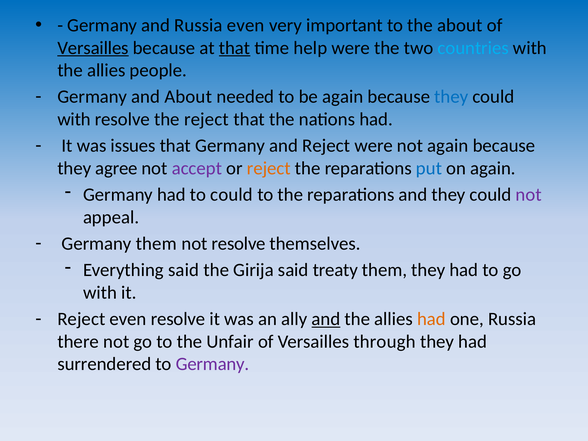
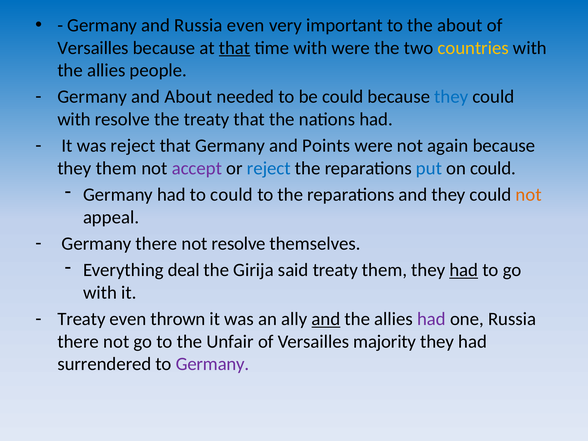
Versailles underline: present -> none (93, 48)
time help: help -> with (310, 48)
countries colour: light blue -> yellow (473, 48)
be again: again -> could (343, 97)
the reject: reject -> treaty (207, 119)
was issues: issues -> reject (133, 146)
and Reject: Reject -> Points (326, 146)
they agree: agree -> them (116, 168)
reject colour: orange -> blue (269, 168)
on again: again -> could (493, 168)
not colour: purple -> orange (529, 195)
Germany them: them -> there (156, 244)
Everything said: said -> deal (184, 270)
had underline: none -> present (464, 270)
Reject: Reject -> Treaty (81, 319)
even resolve: resolve -> thrown (178, 319)
had colour: orange -> purple (431, 319)
through: through -> majority (385, 342)
